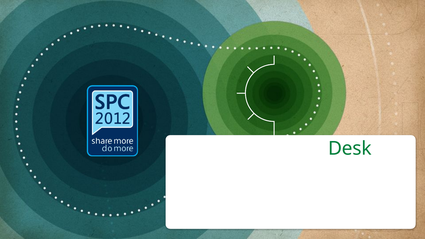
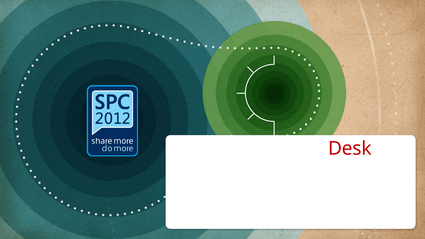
Desk colour: green -> red (350, 148)
